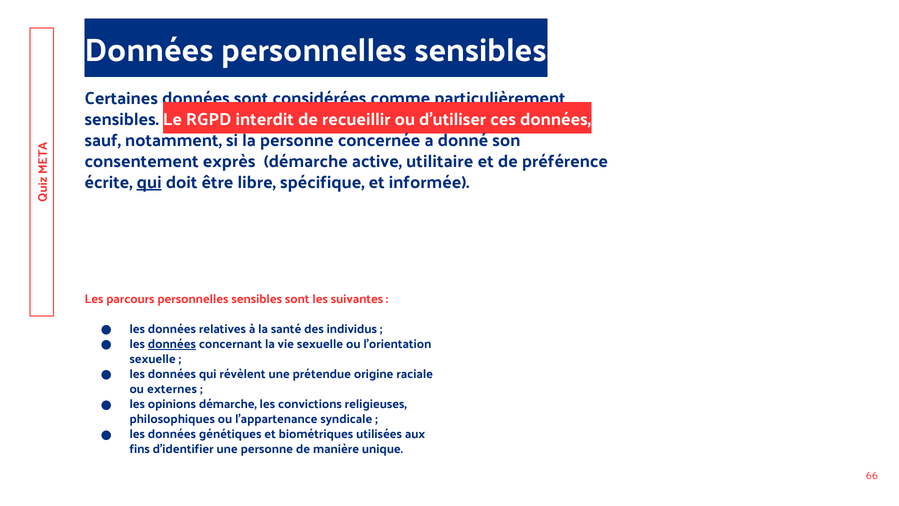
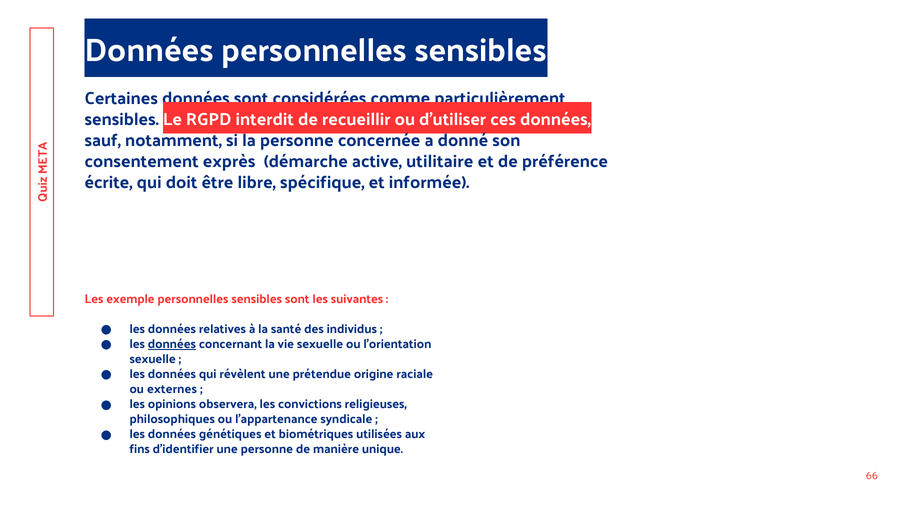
qui underline: present -> none (149, 182)
parcours: parcours -> exemple (130, 299)
opinions démarche: démarche -> observera (228, 404)
